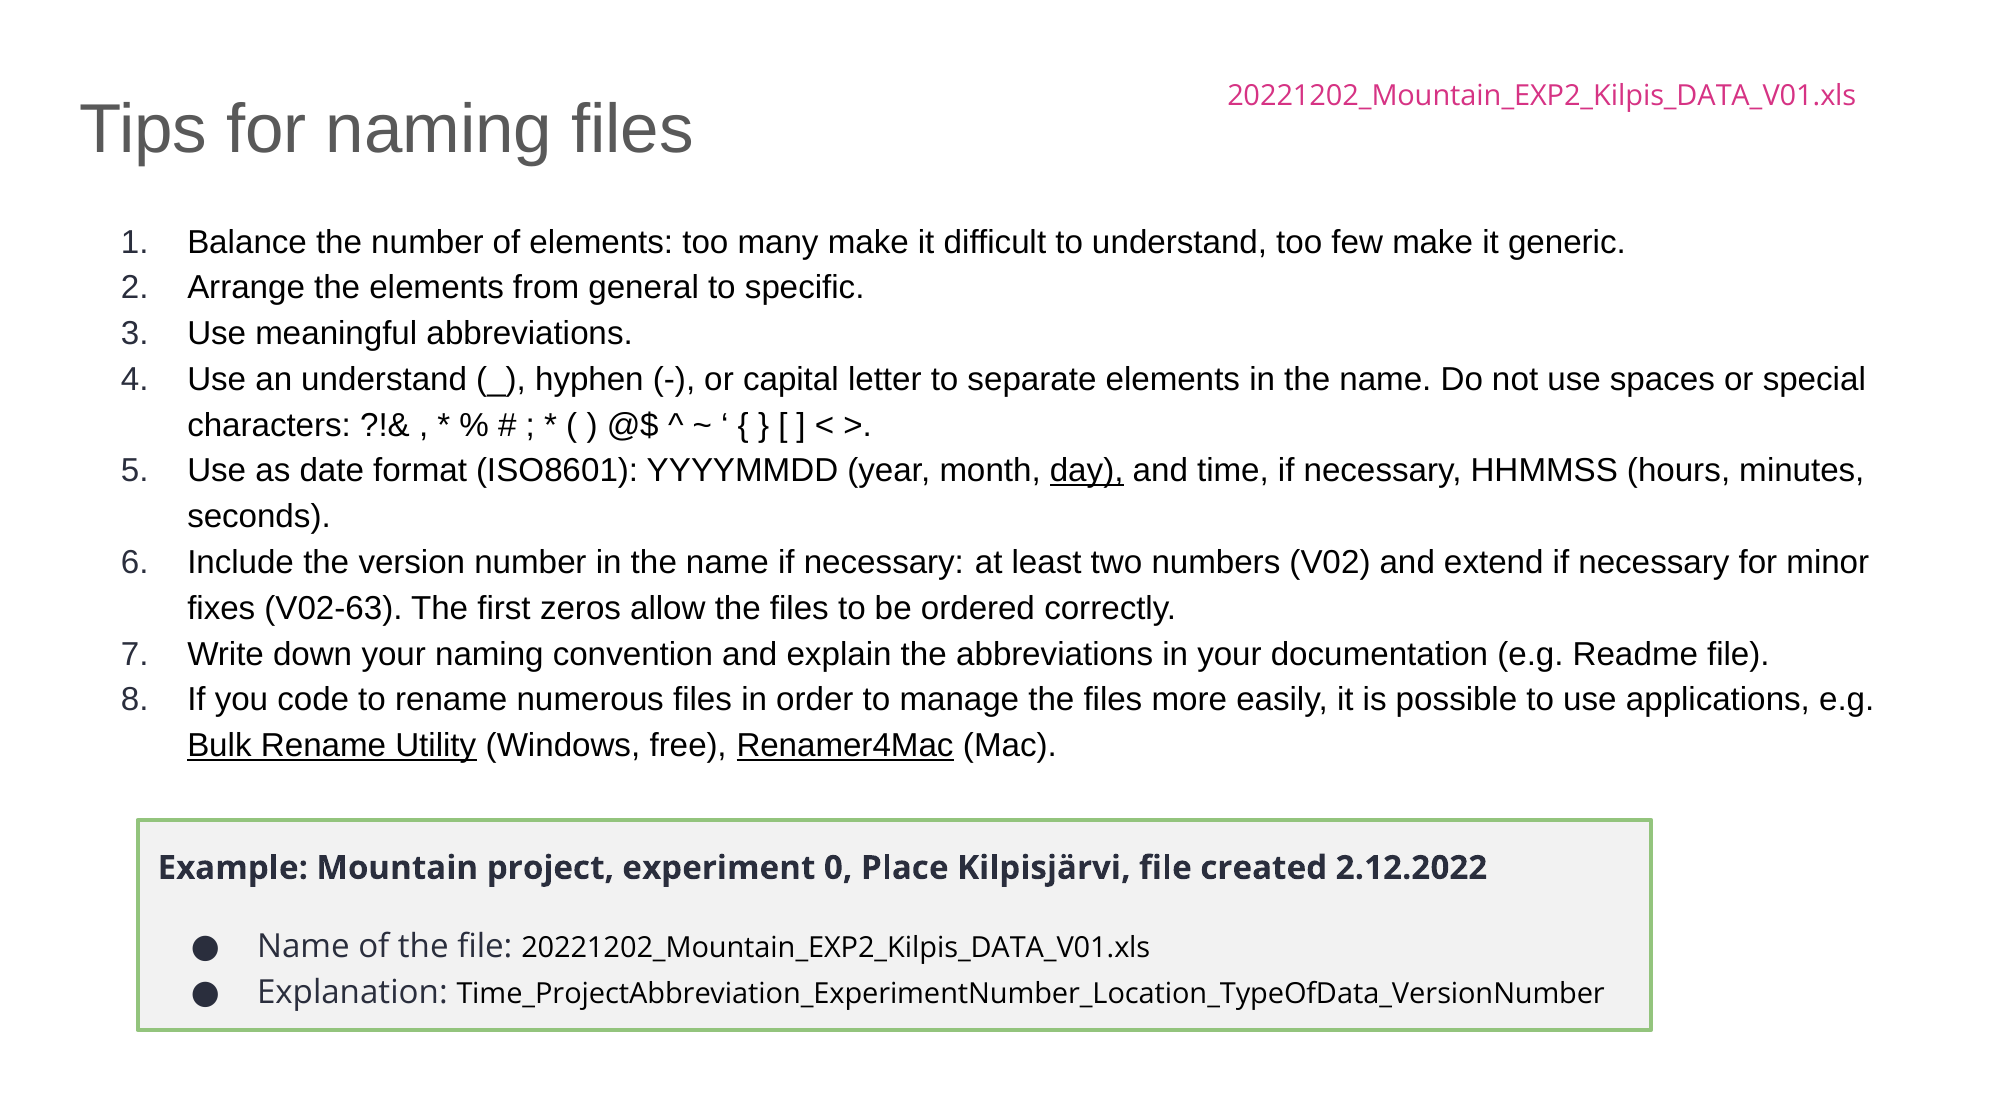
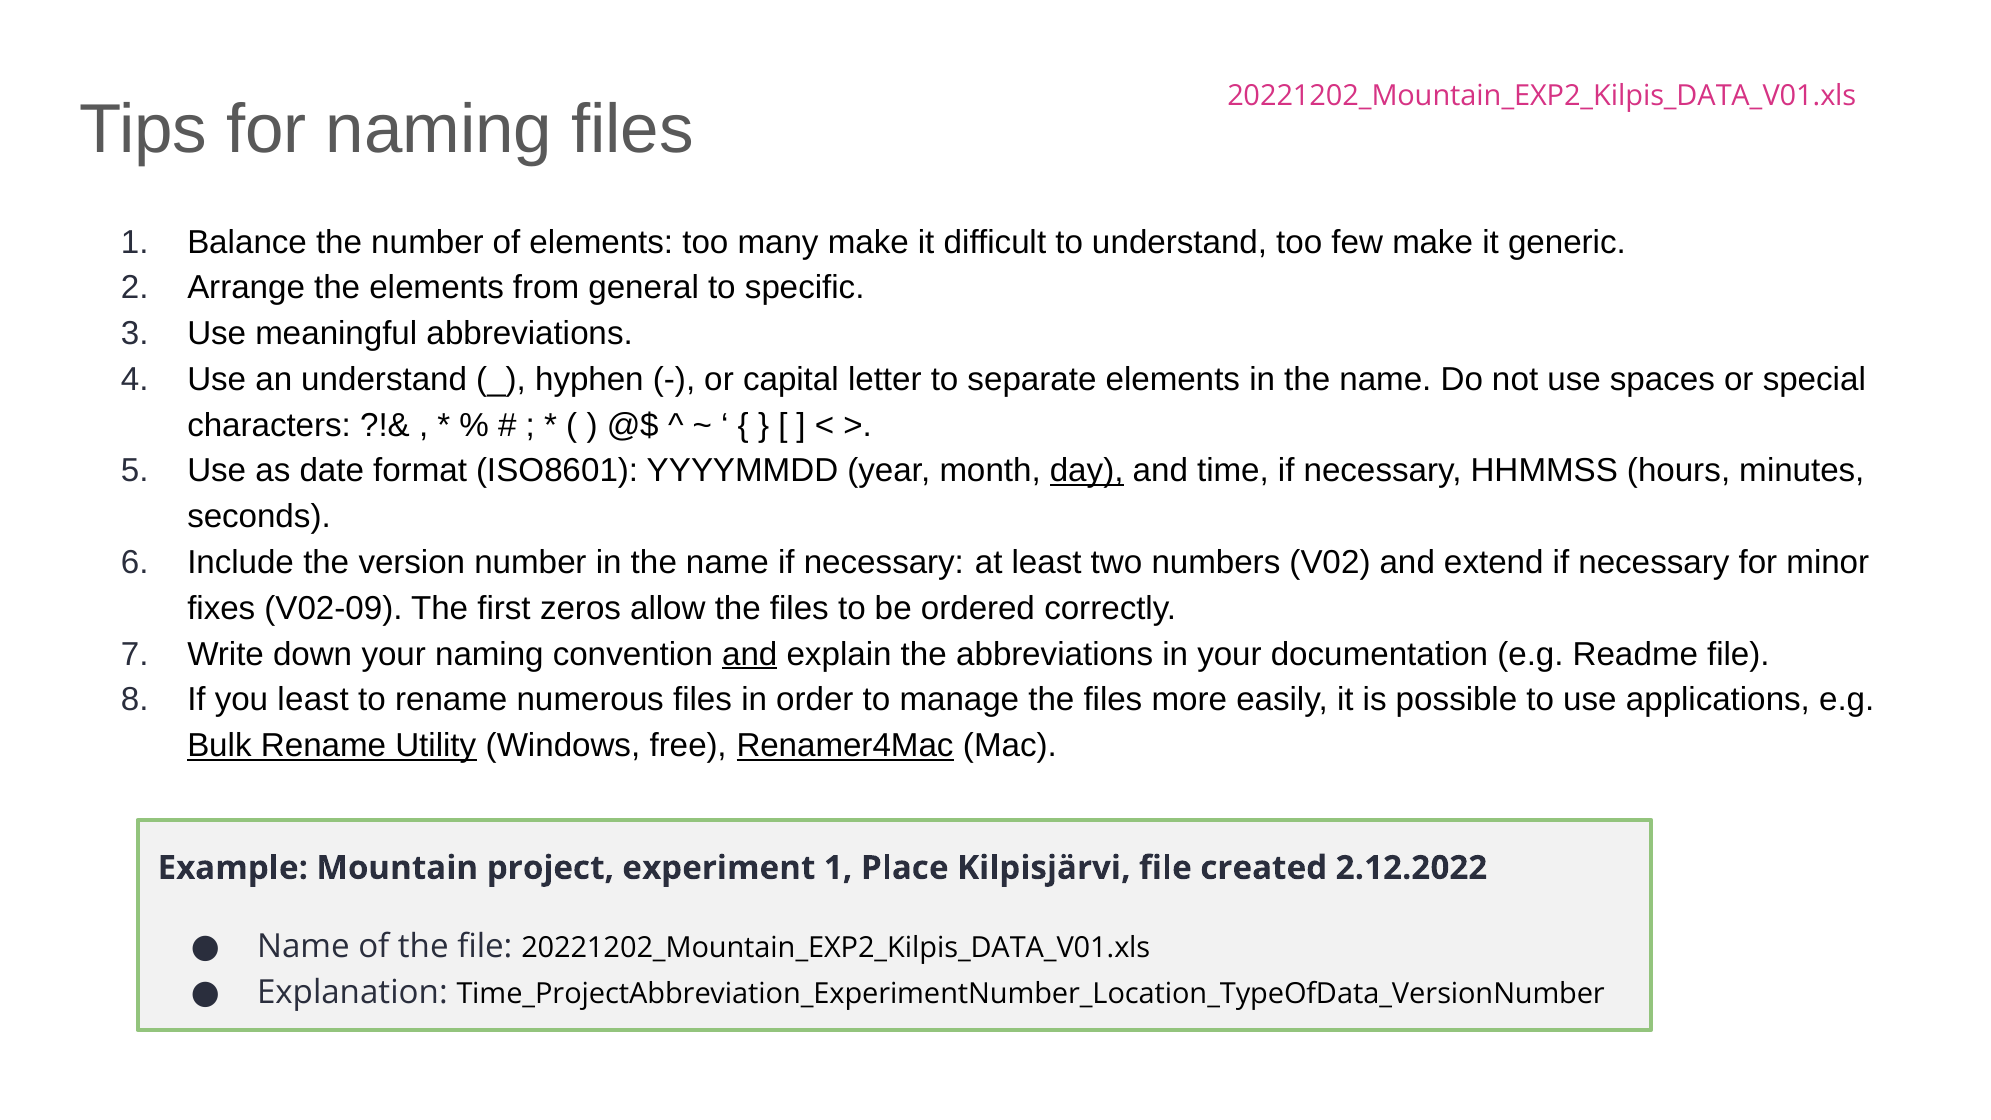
V02-63: V02-63 -> V02-09 (333, 608)
and underline: none -> present (750, 654)
you code: code -> least (313, 700)
experiment 0: 0 -> 1 (838, 868)
